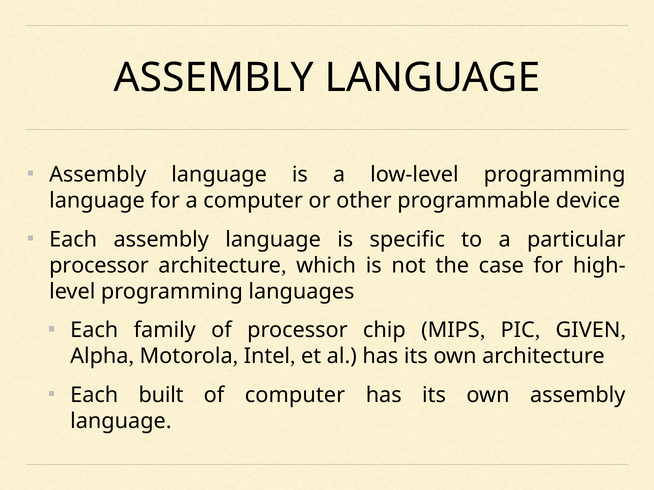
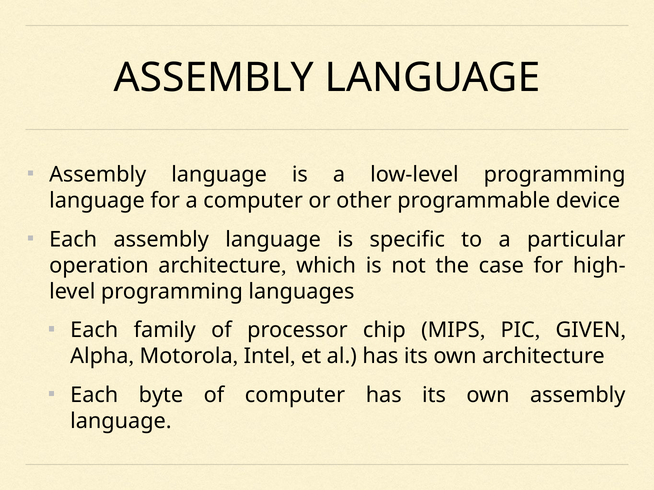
processor: processor -> operation (99, 266)
built: built -> byte (161, 395)
